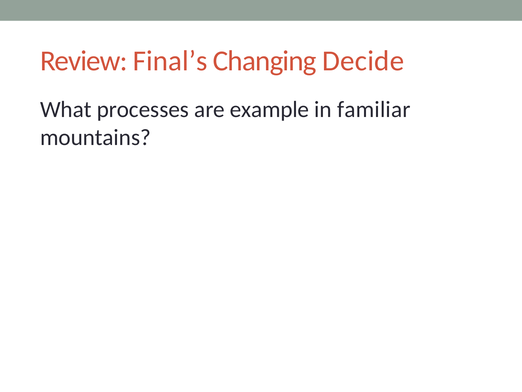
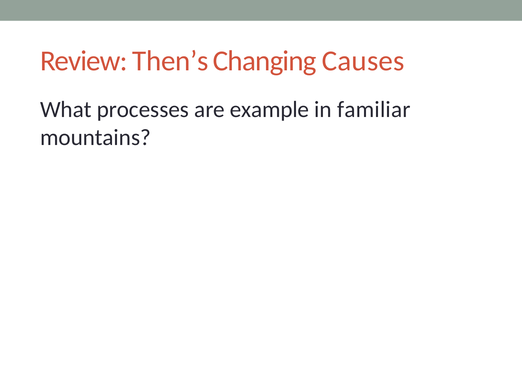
Final’s: Final’s -> Then’s (170, 61)
Decide: Decide -> Causes (363, 61)
